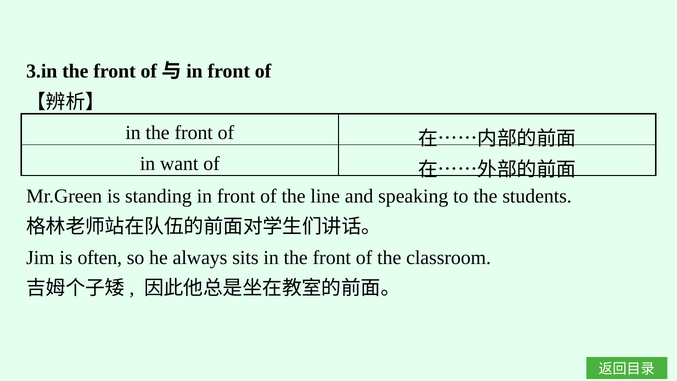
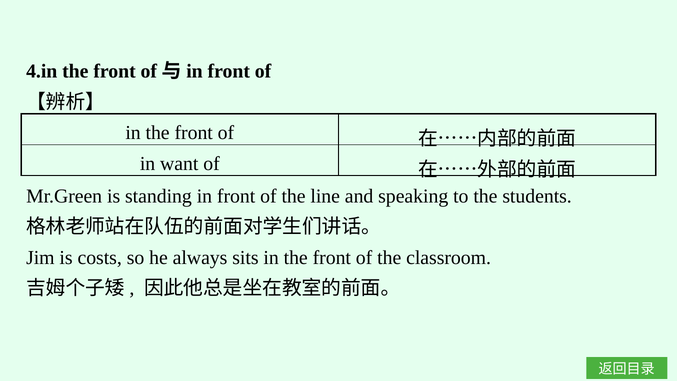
3.in: 3.in -> 4.in (42, 71)
often: often -> costs (100, 258)
